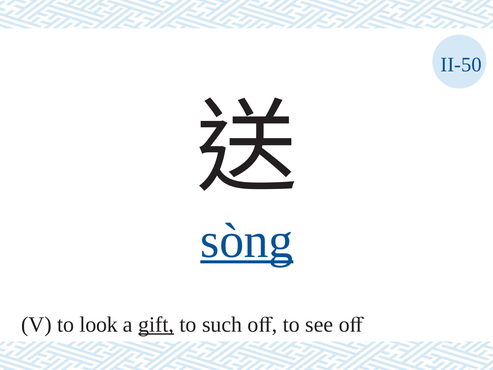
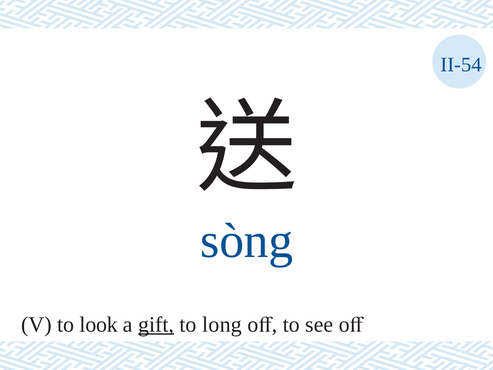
II-50: II-50 -> II-54 (461, 65)
sòng underline: present -> none (247, 241)
such: such -> long (222, 324)
